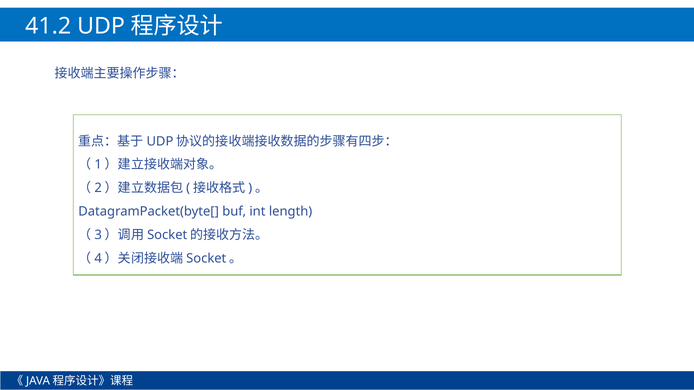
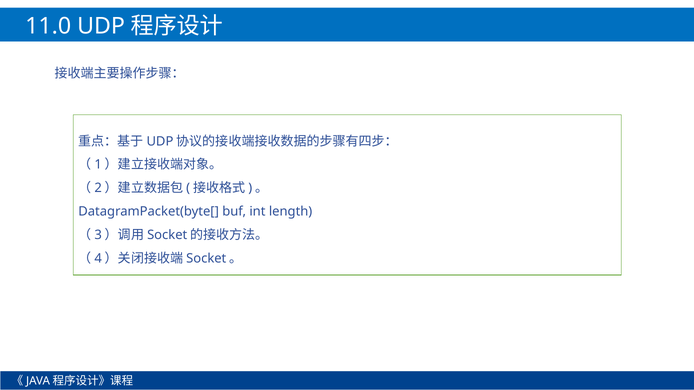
41.2: 41.2 -> 11.0 (48, 26)
